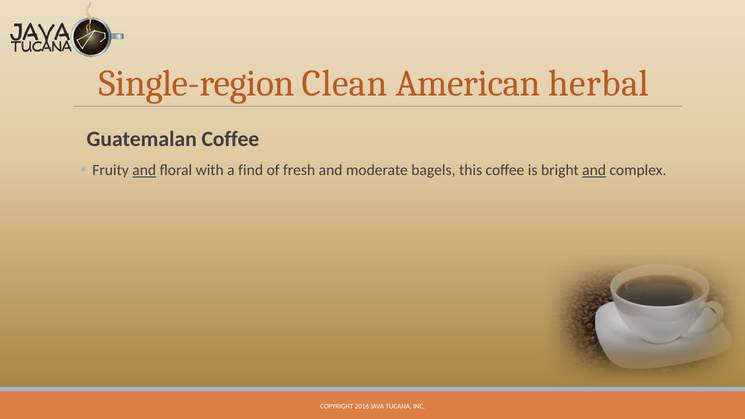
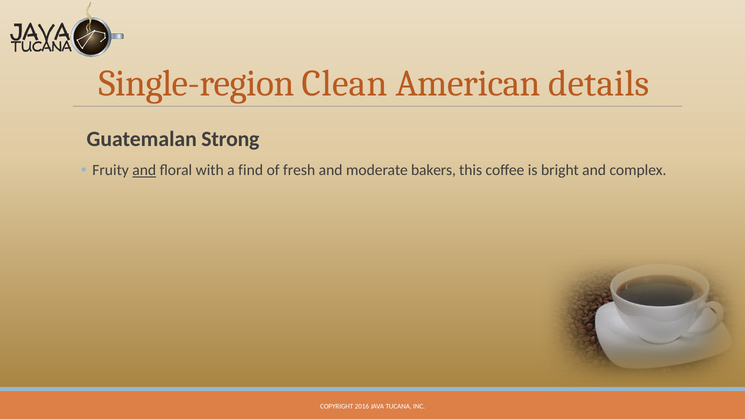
herbal: herbal -> details (599, 83)
Guatemalan Coffee: Coffee -> Strong (230, 139)
bagels: bagels -> bakers (433, 170)
and underline: present -> none (594, 170)
